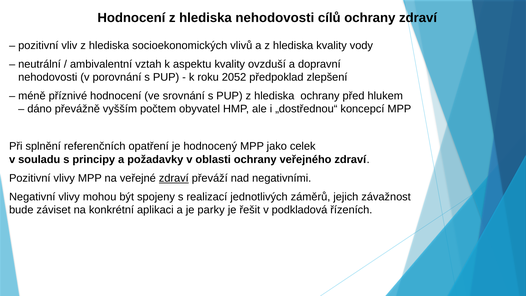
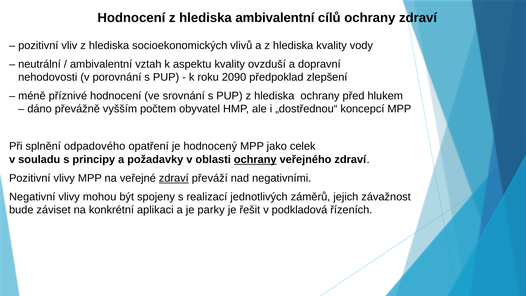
hlediska nehodovosti: nehodovosti -> ambivalentní (275, 18)
2052: 2052 -> 2090 (234, 77)
referenčních: referenčních -> odpadového (95, 146)
ochrany underline: none -> present (255, 159)
